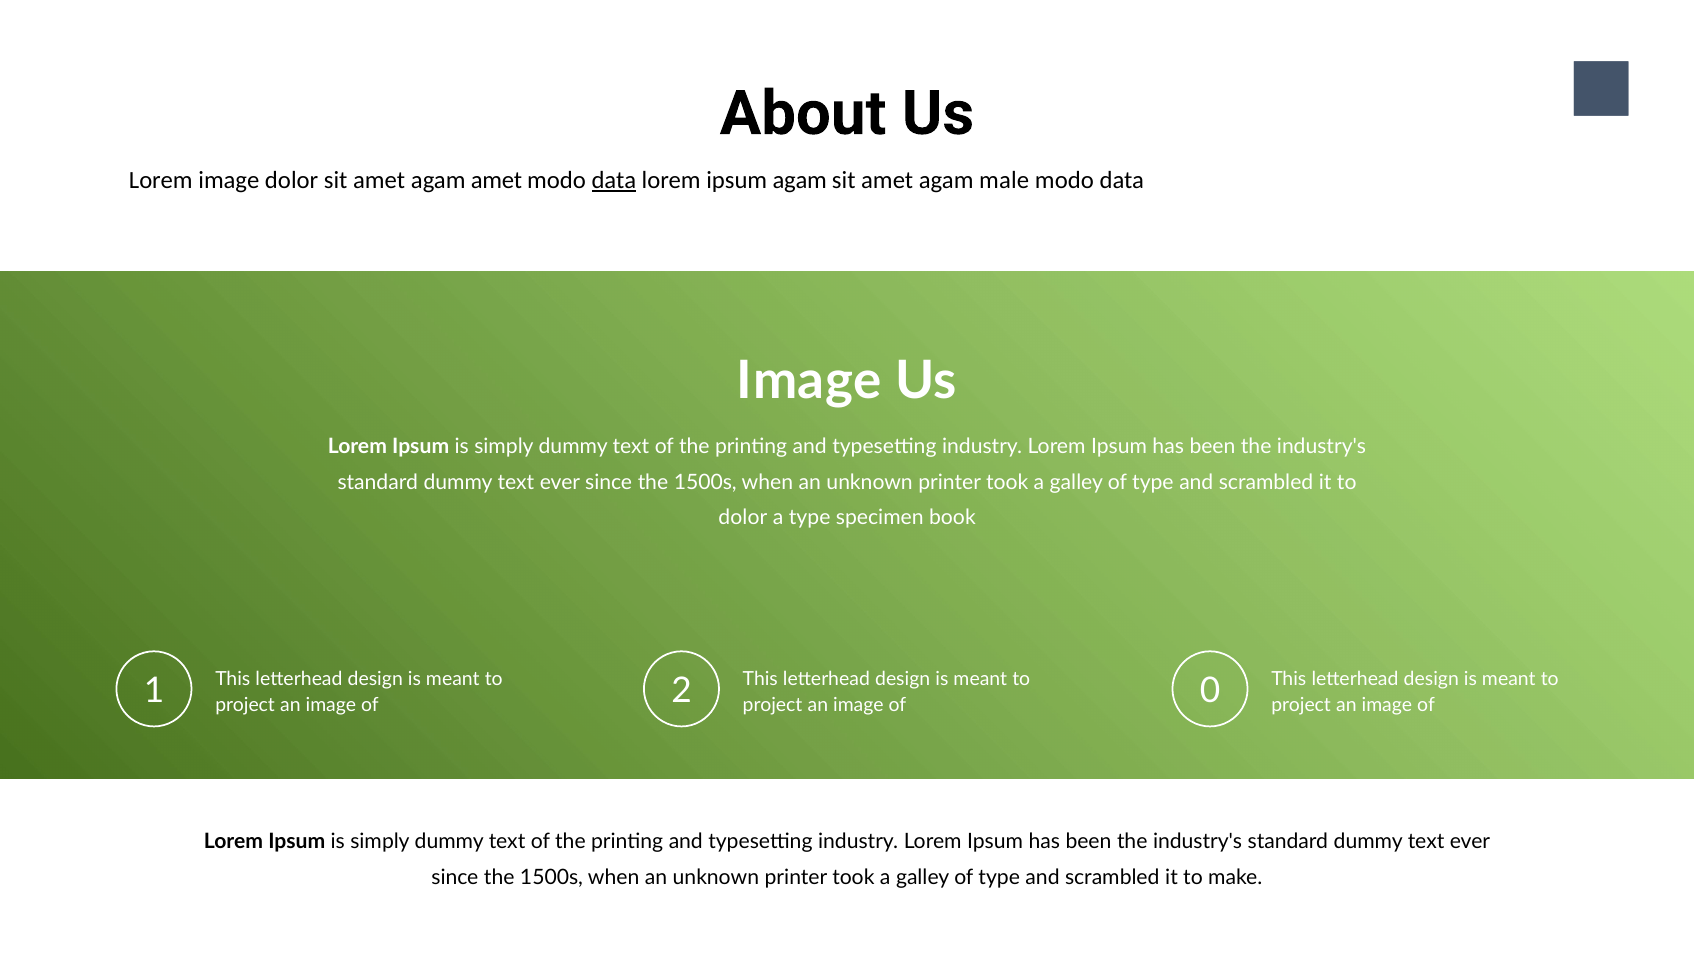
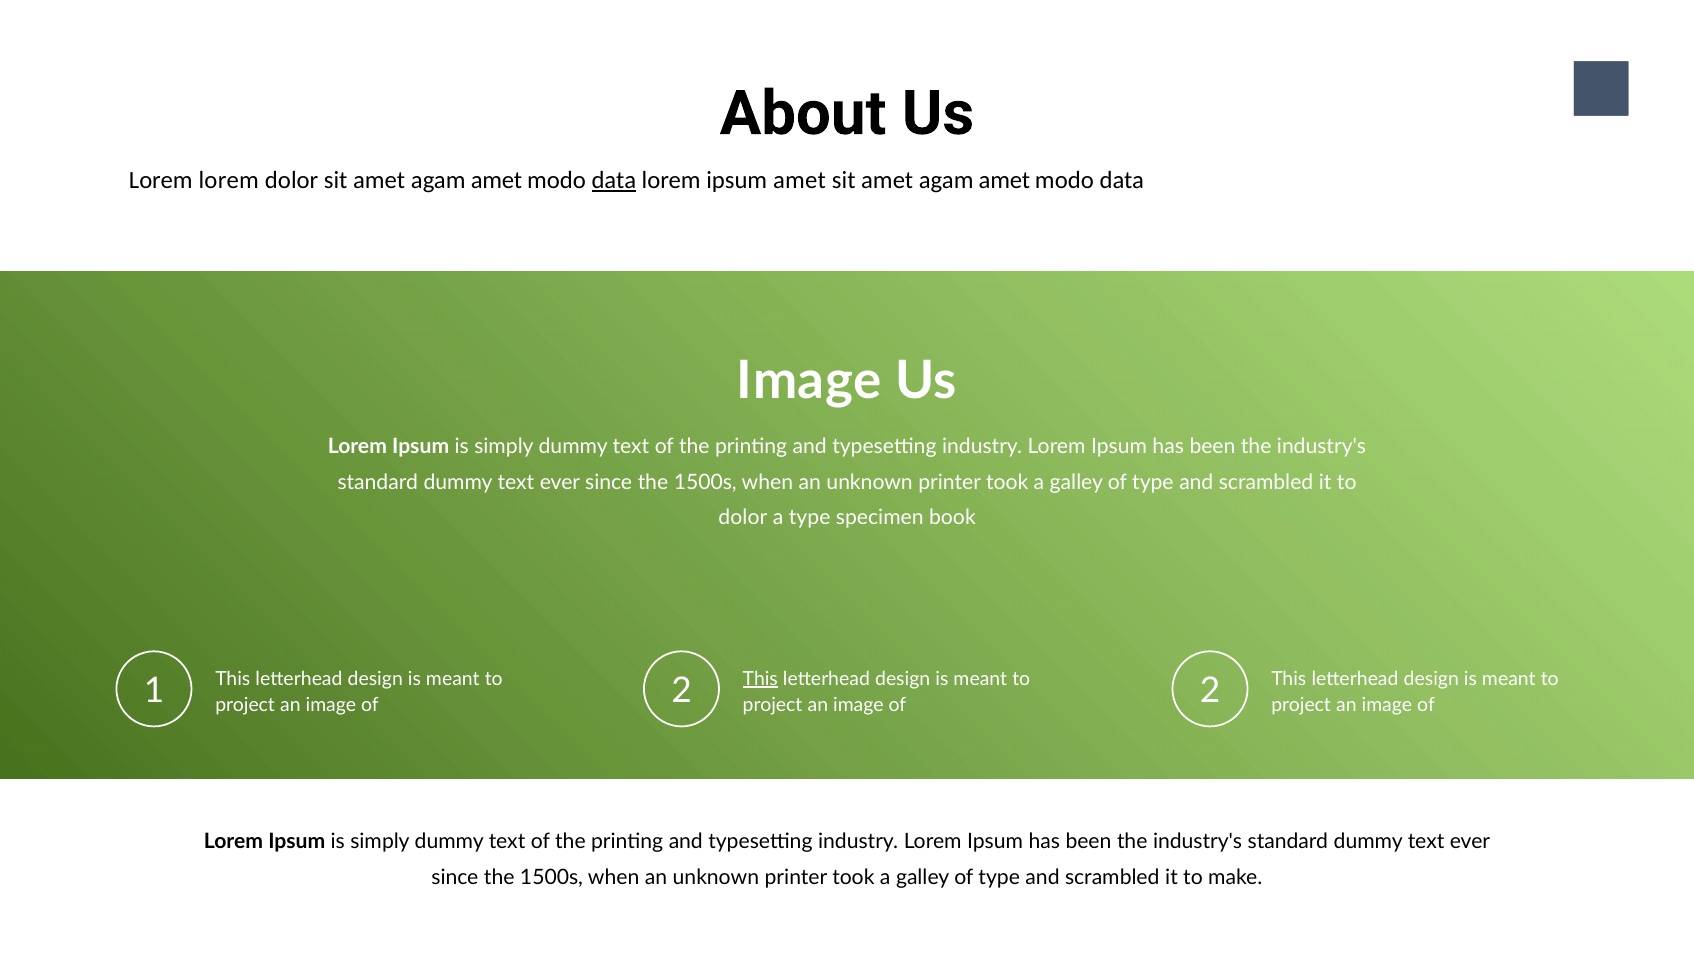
Lorem image: image -> lorem (229, 181)
ipsum agam: agam -> amet (800, 181)
male: male -> amet (1004, 181)
This underline: none -> present (760, 679)
0: 0 -> 2 (1210, 691)
